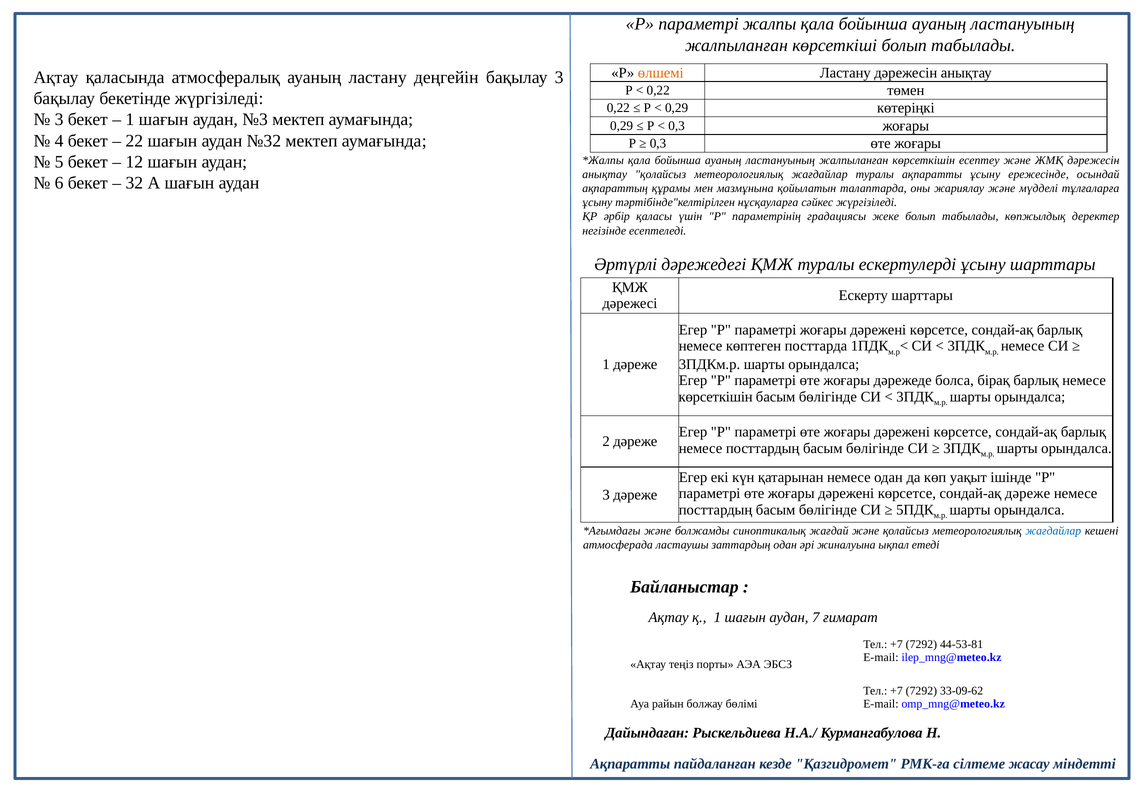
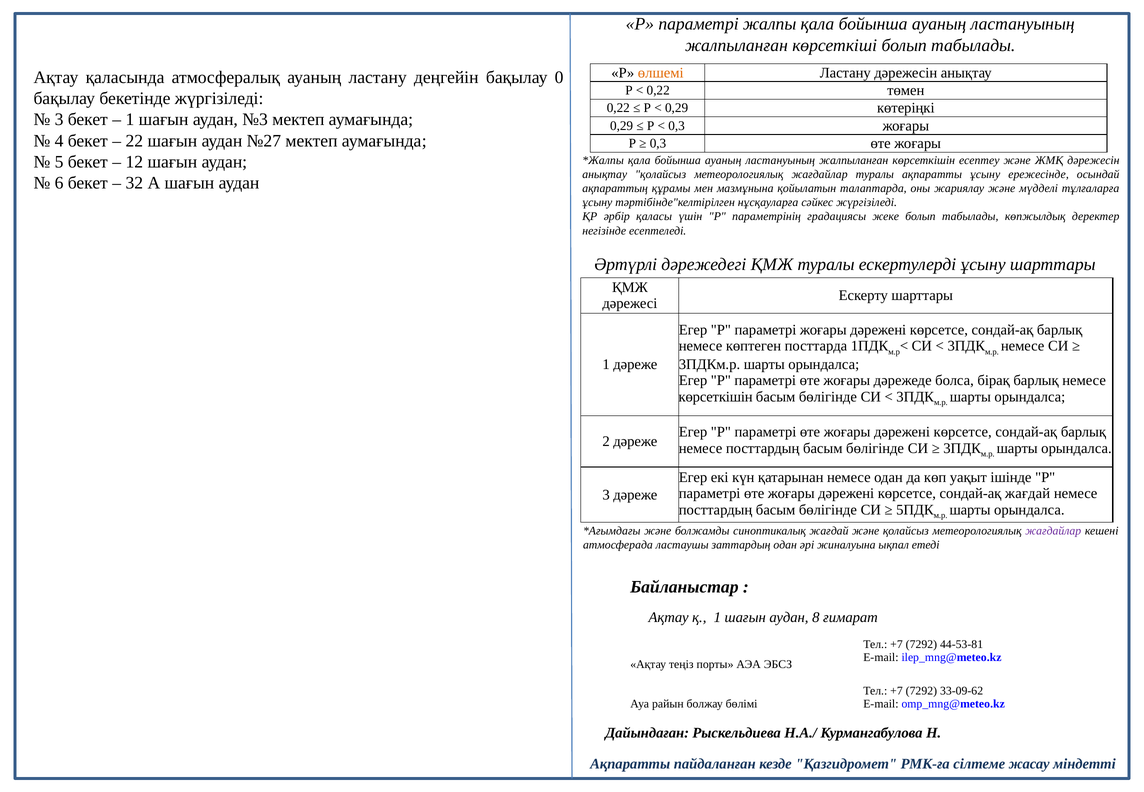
бақылау 3: 3 -> 0 (559, 77)
№32: №32 -> №27 (264, 141)
сондай-ақ дәреже: дәреже -> жағдай (1028, 494)
жағдайлар colour: blue -> purple (1053, 531)
7: 7 -> 8 (816, 618)
